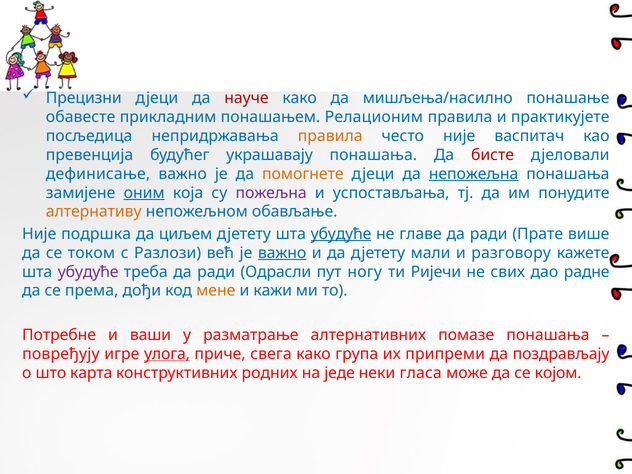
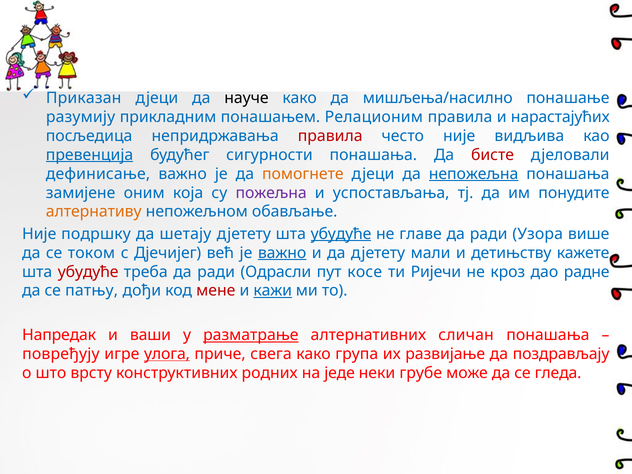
Прецизни: Прецизни -> Приказан (84, 98)
науче colour: red -> black (246, 98)
обавесте: обавесте -> разумију (81, 117)
практикујете: практикујете -> нарастајућих (560, 117)
правила colour: orange -> red (330, 136)
васпитач: васпитач -> видљива (529, 136)
превенција underline: none -> present (90, 155)
украшавају: украшавају -> сигурности (269, 155)
оним underline: present -> none (144, 193)
подршка: подршка -> подршку (96, 234)
циљем: циљем -> шетају (185, 234)
Прате: Прате -> Узора (538, 234)
Разлози: Разлози -> Дјечијег (168, 253)
разговору: разговору -> детињству (511, 253)
убудуће colour: purple -> red (88, 272)
ногу: ногу -> косе (365, 272)
свих: свих -> кроз (508, 272)
према: према -> патњу (92, 291)
мене colour: orange -> red (216, 291)
кажи underline: none -> present (273, 291)
Потребне: Потребне -> Напредак (59, 335)
разматрање underline: none -> present (251, 335)
помазе: помазе -> сличан (466, 335)
припреми: припреми -> развијање (445, 354)
карта: карта -> врсту (91, 373)
гласа: гласа -> грубе (421, 373)
којом: којом -> гледа (558, 373)
